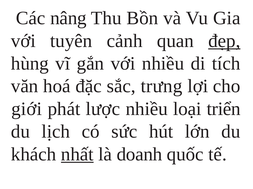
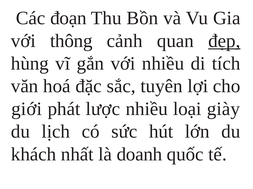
nâng: nâng -> đoạn (68, 18)
tuyên: tuyên -> thông (71, 41)
trưng: trưng -> tuyên (162, 86)
triển: triển -> giày (223, 109)
nhất underline: present -> none (77, 155)
